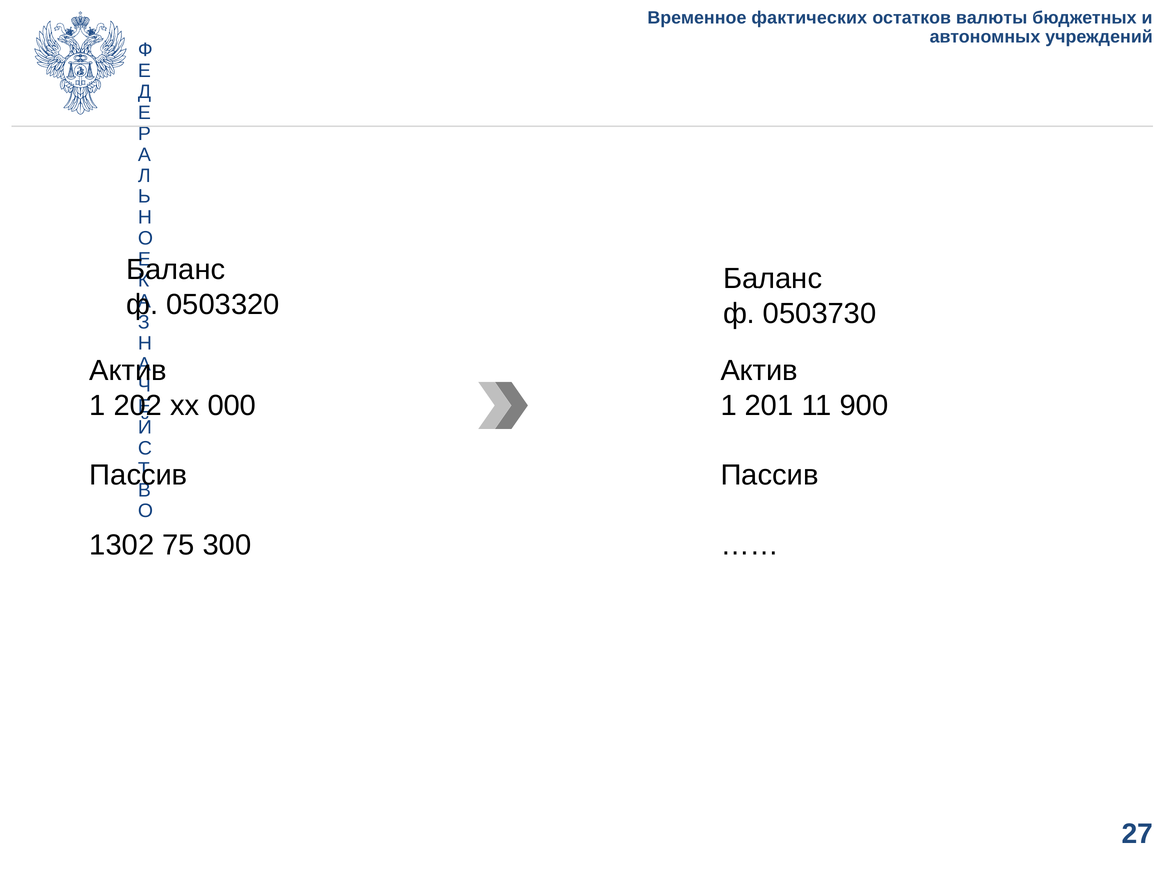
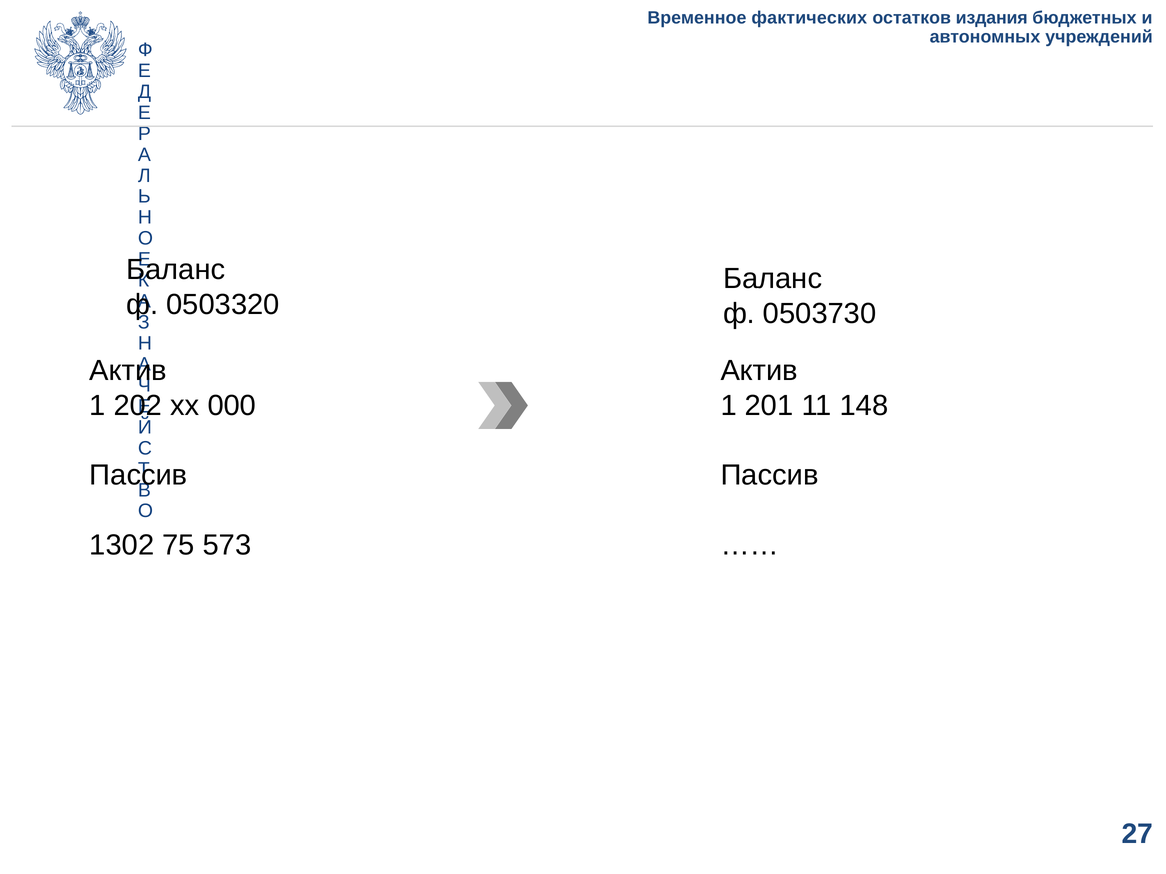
валюты: валюты -> издания (992, 18)
900: 900 -> 148 (864, 406)
300: 300 -> 573 (227, 546)
